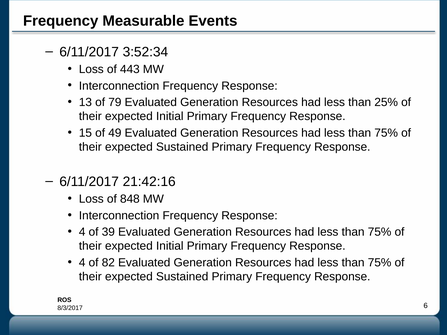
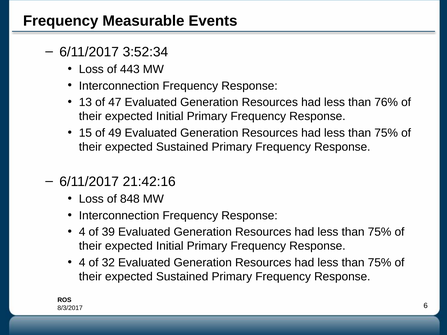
79: 79 -> 47 (115, 102)
25%: 25% -> 76% (386, 102)
82: 82 -> 32 (108, 263)
